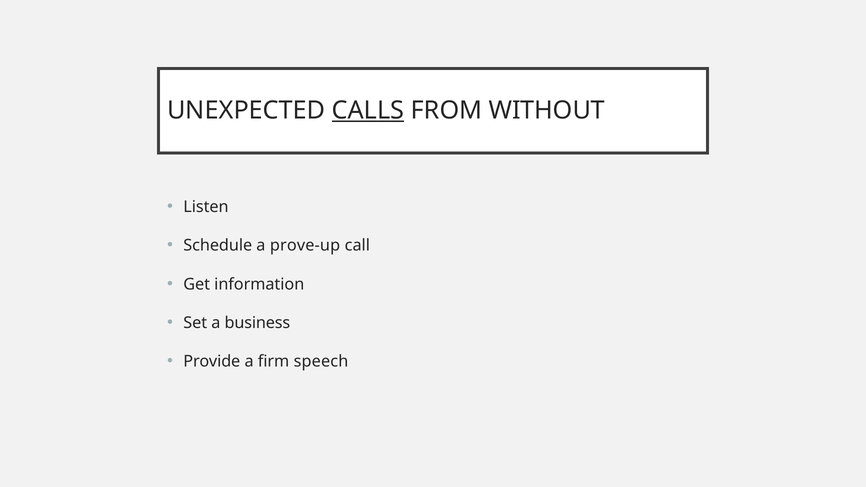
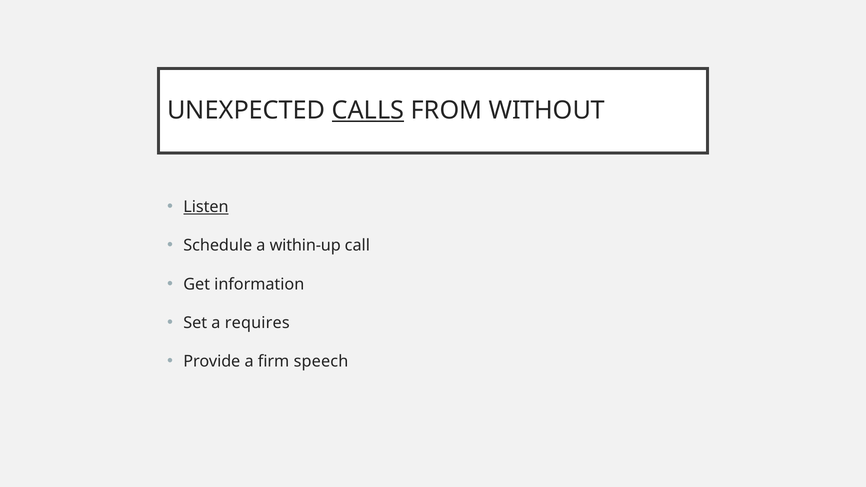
Listen underline: none -> present (206, 207)
prove-up: prove-up -> within-up (305, 246)
business: business -> requires (257, 323)
